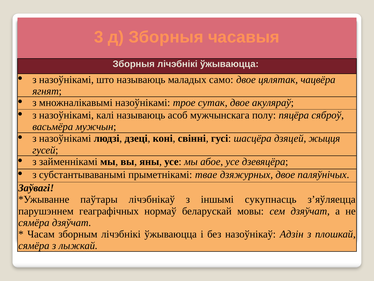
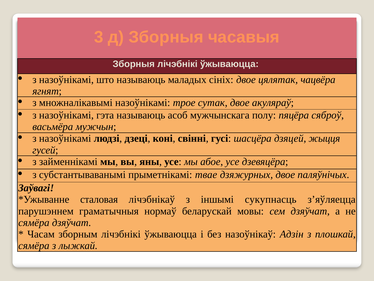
само: само -> сініх (221, 79)
калі: калі -> гэта (105, 115)
паўтары: паўтары -> сталовая (99, 199)
геаграфічных: геаграфічных -> граматычныя (109, 211)
